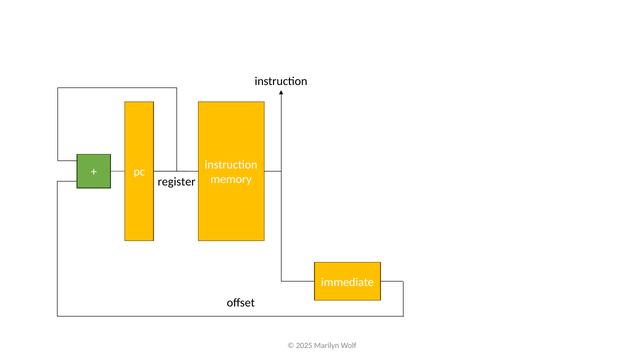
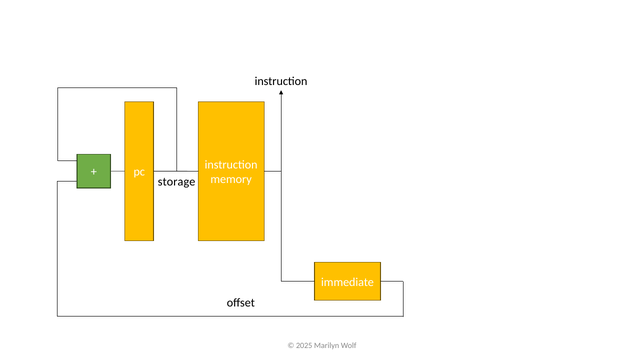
register: register -> storage (177, 182)
